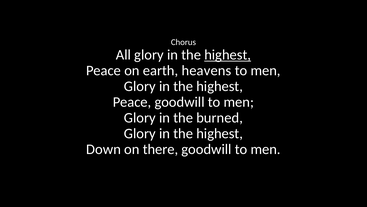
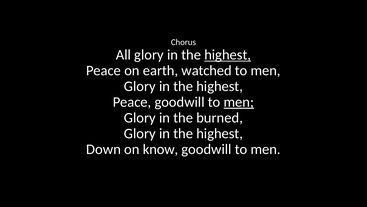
heavens: heavens -> watched (207, 70)
men underline: none -> present (239, 102)
there: there -> know (161, 149)
